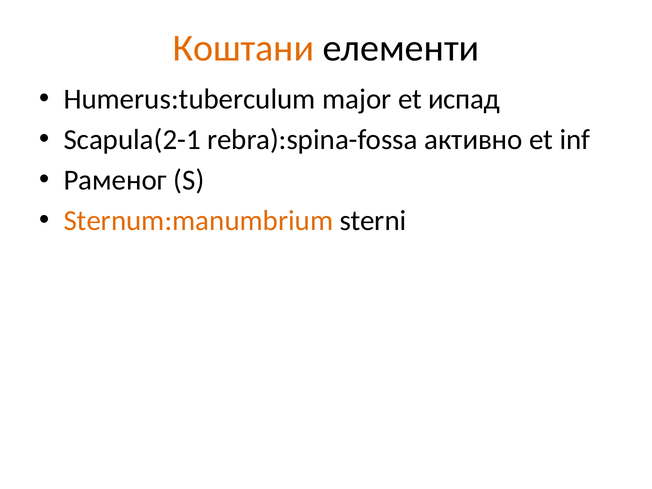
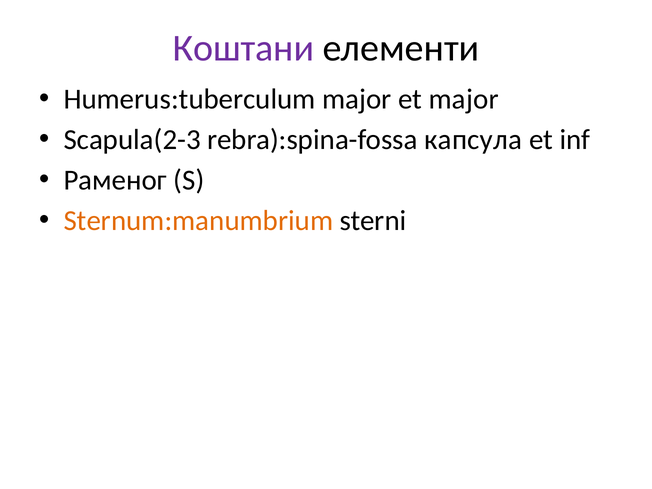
Коштани colour: orange -> purple (243, 48)
et испад: испад -> major (464, 99)
Scapula(2-1: Scapula(2-1 -> Scapula(2-3 (132, 140)
активно: активно -> капсула (473, 140)
